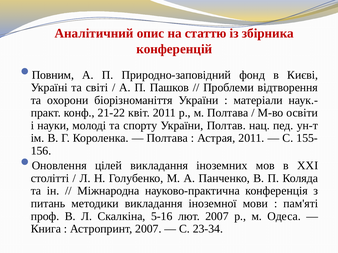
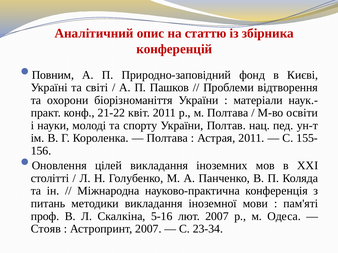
Книга: Книга -> Стояв (46, 229)
